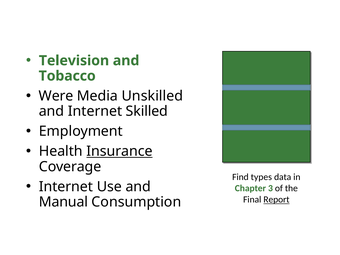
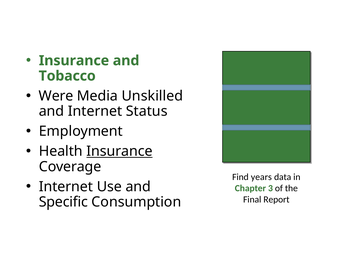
Television: Television -> Insurance (74, 61)
Skilled: Skilled -> Status (147, 111)
types: types -> years (261, 177)
Report underline: present -> none (276, 200)
Manual: Manual -> Specific (63, 202)
